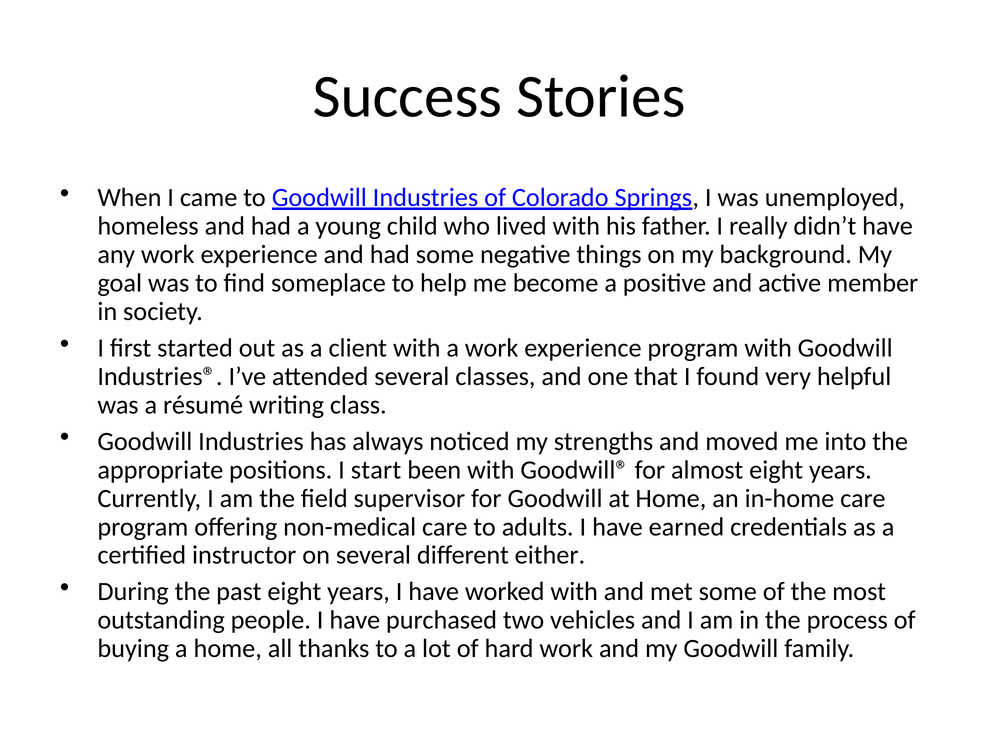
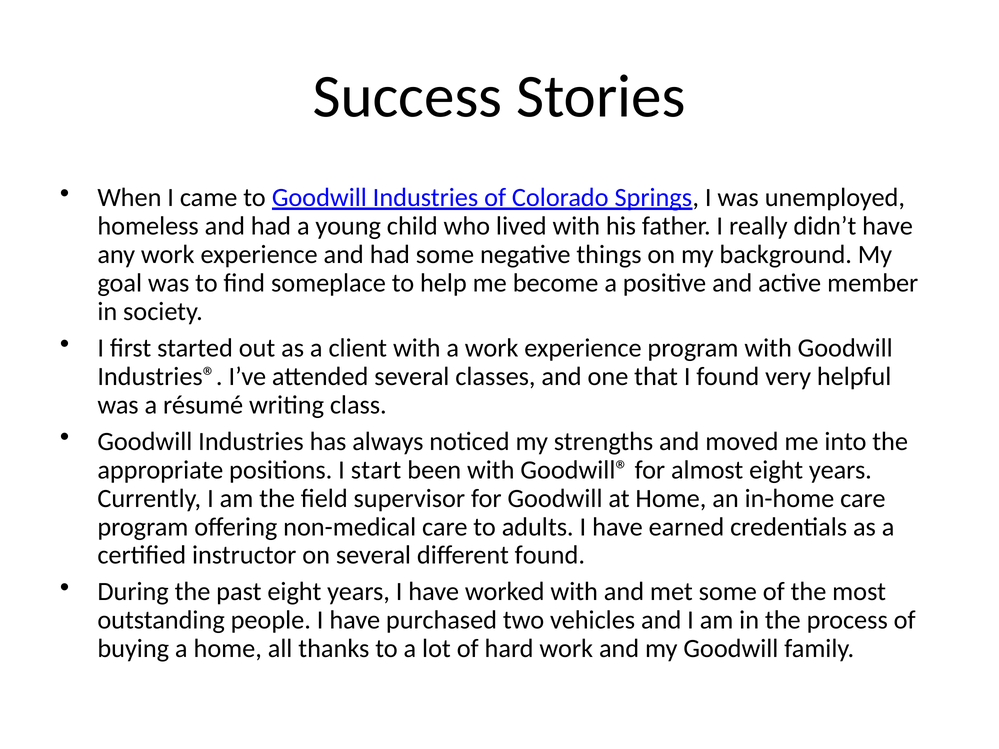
different either: either -> found (550, 555)
